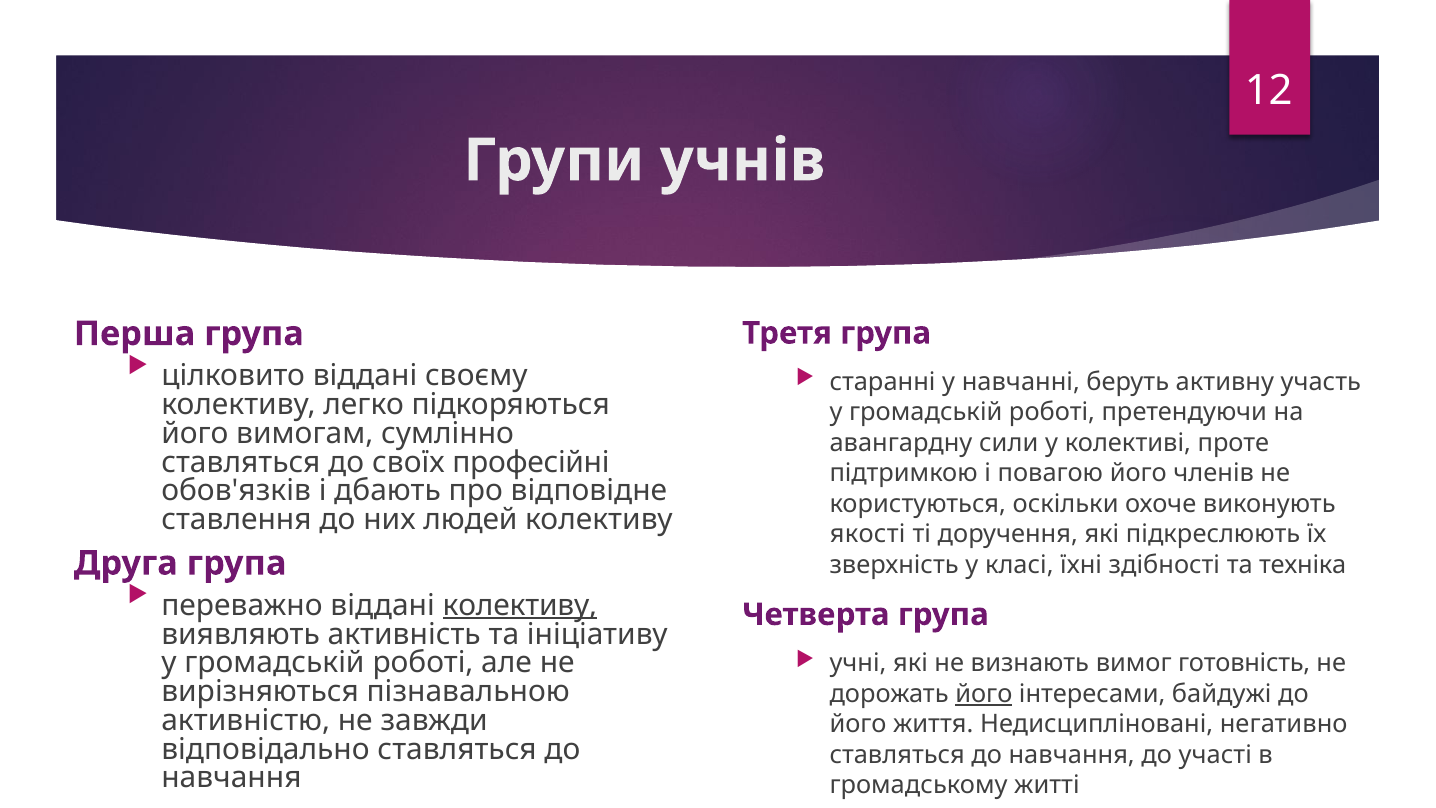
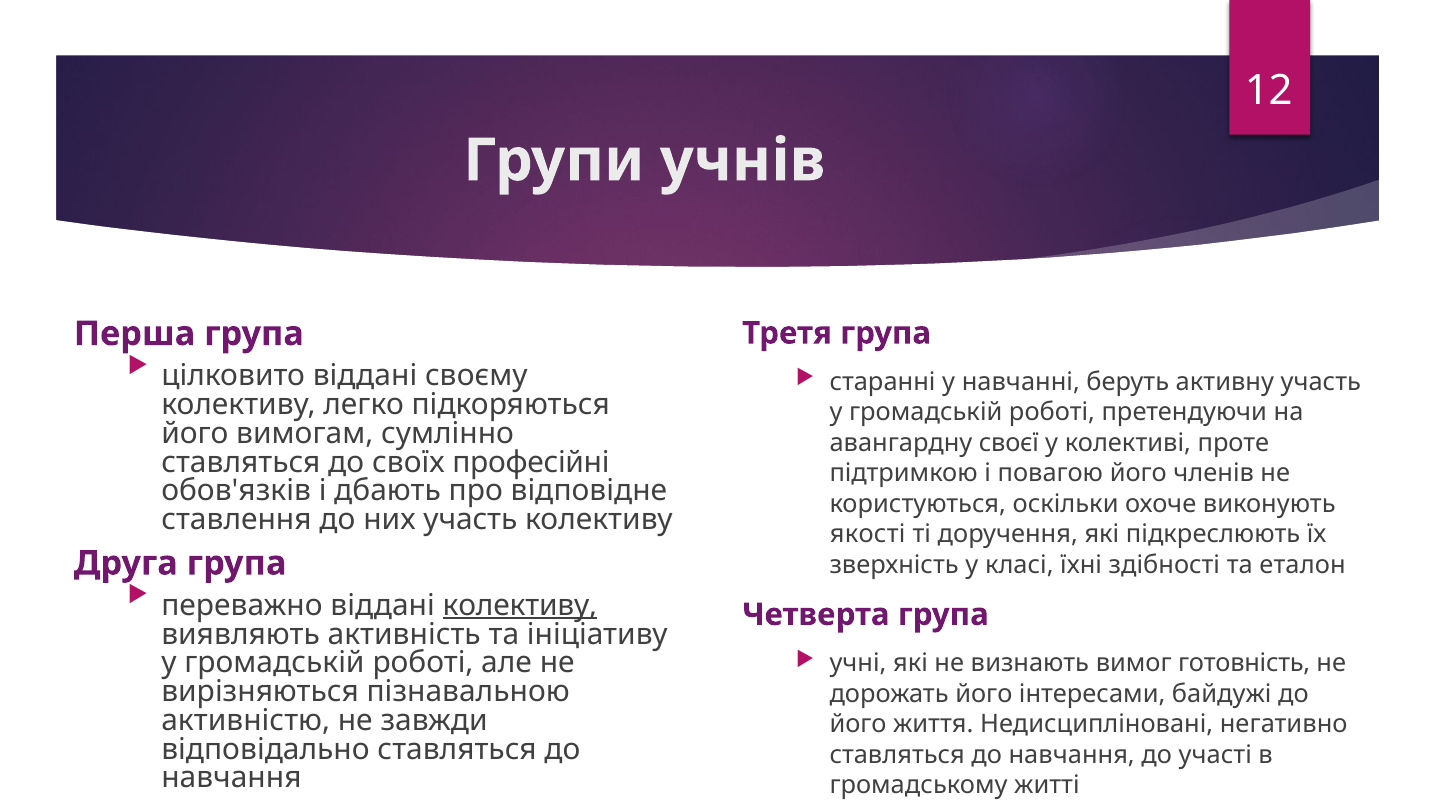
сили: сили -> своєї (1009, 443)
них людей: людей -> участь (470, 520)
техніка: техніка -> еталон (1303, 565)
його underline: present -> none (984, 694)
